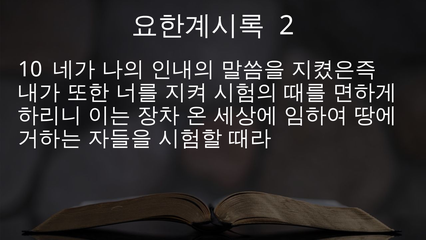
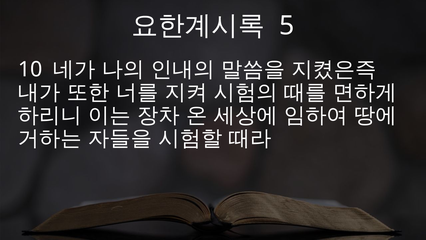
2: 2 -> 5 (287, 26)
